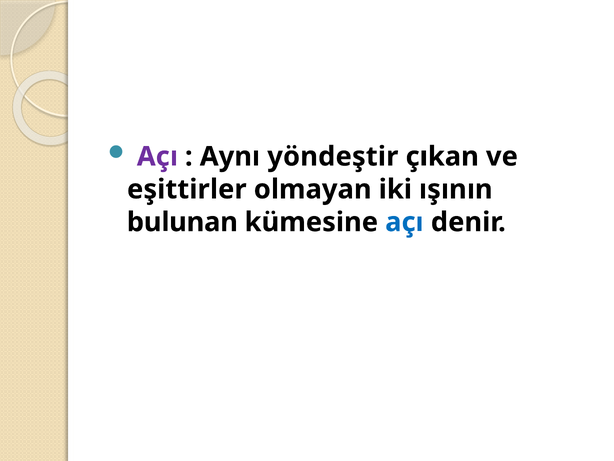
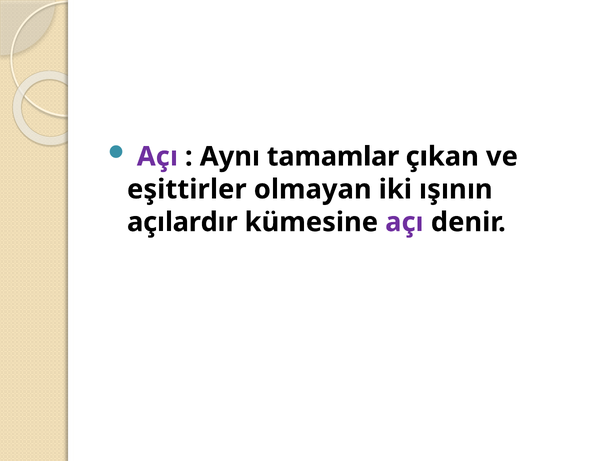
yöndeştir: yöndeştir -> tamamlar (333, 156)
bulunan: bulunan -> açılardır (182, 222)
açı colour: blue -> purple (404, 222)
